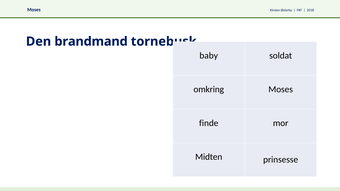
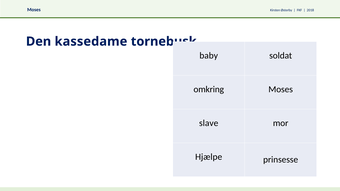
brandmand: brandmand -> kassedame (91, 42)
finde: finde -> slave (209, 123)
Midten: Midten -> Hjælpe (209, 157)
